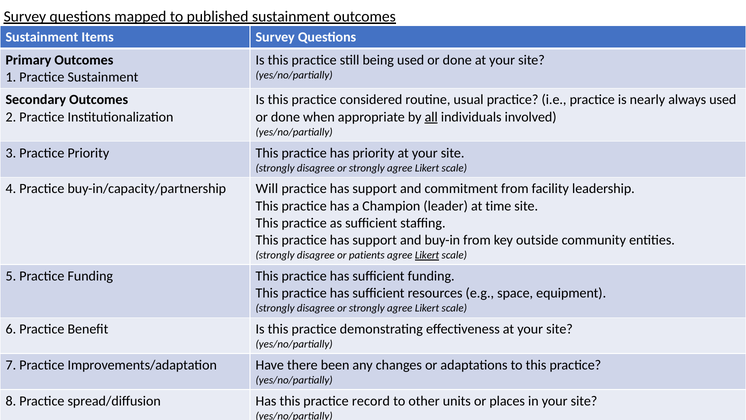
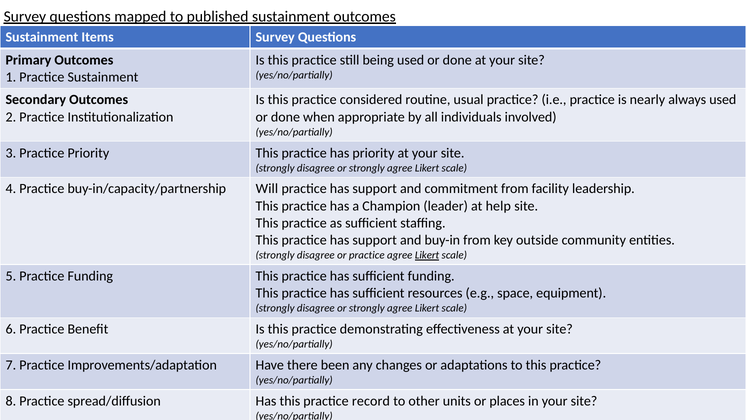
all underline: present -> none (431, 117)
time: time -> help (498, 206)
or patients: patients -> practice (367, 255)
